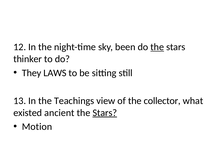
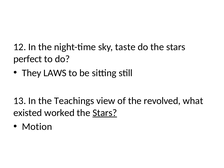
been: been -> taste (125, 47)
the underline: present -> none (157, 47)
thinker: thinker -> perfect (28, 59)
collector: collector -> revolved (162, 101)
ancient: ancient -> worked (59, 113)
